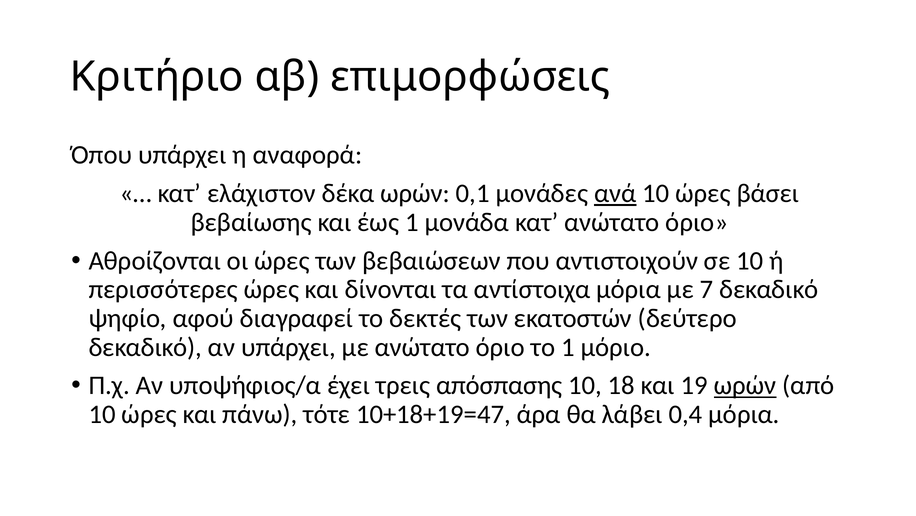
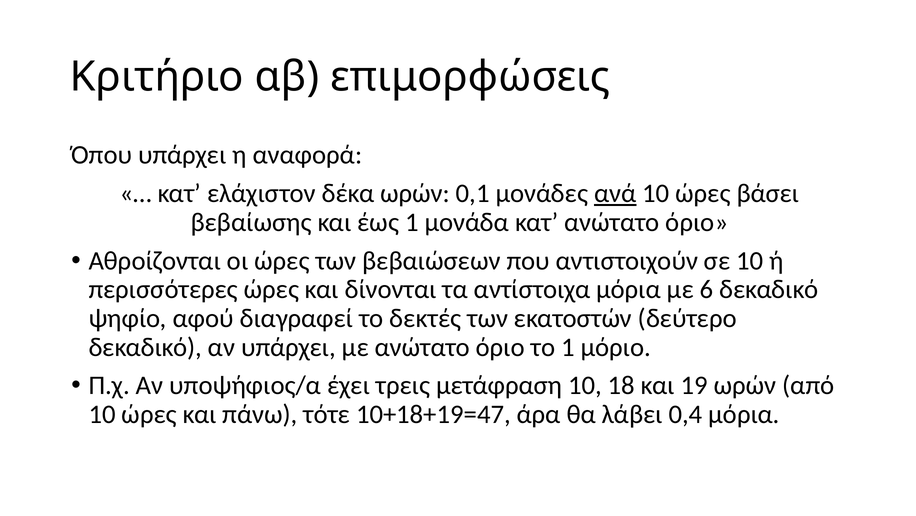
7: 7 -> 6 (707, 289)
απόσπασης: απόσπασης -> μετάφραση (499, 385)
ωρών underline: present -> none (745, 385)
